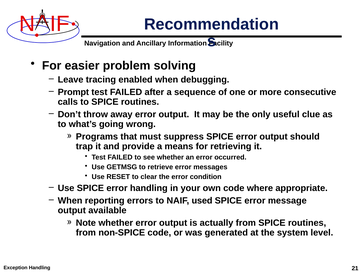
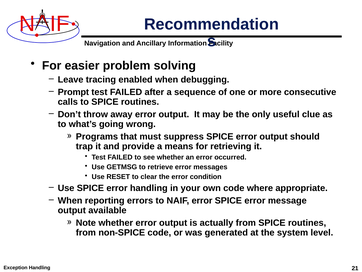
NAIF used: used -> error (202, 200)
